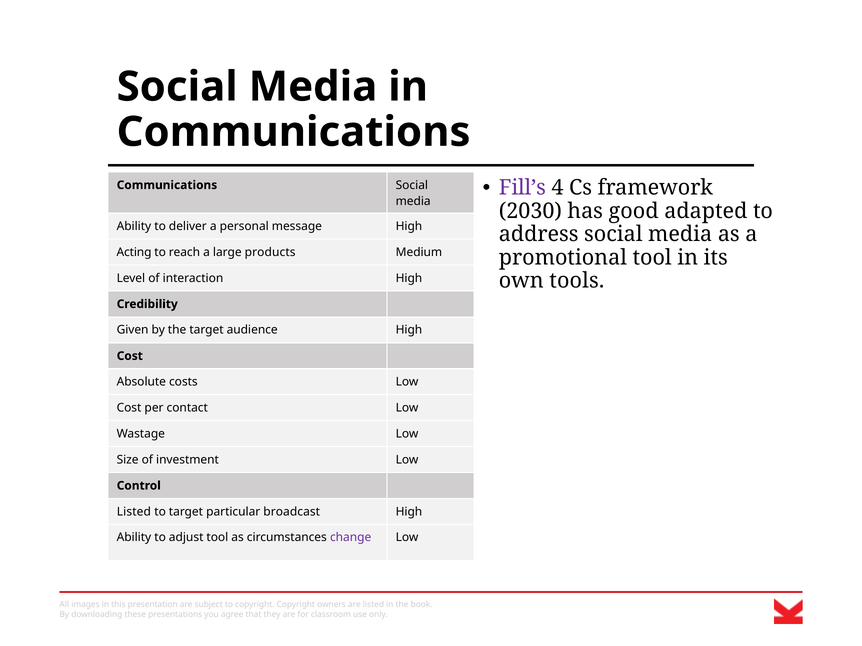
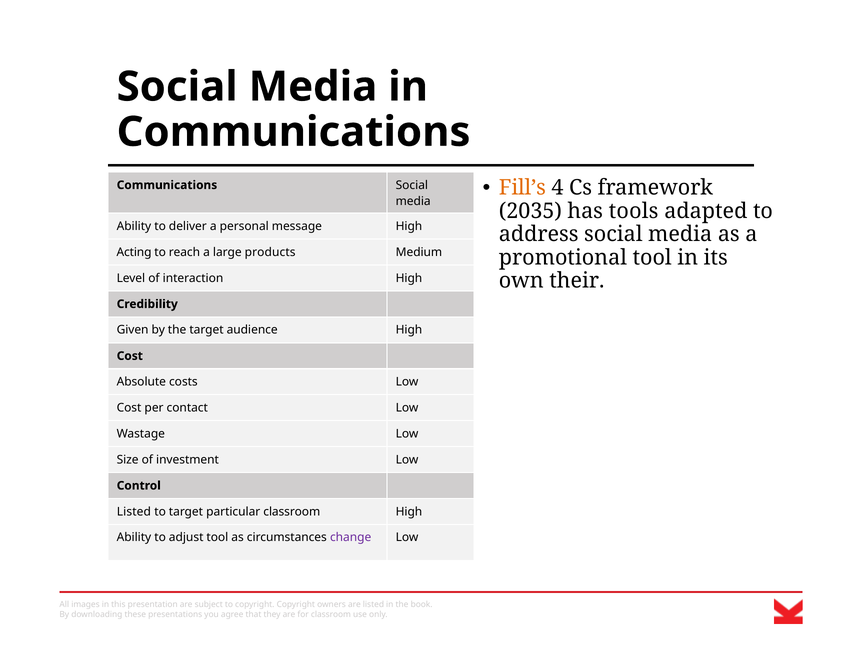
Fill’s colour: purple -> orange (522, 188)
2030: 2030 -> 2035 (530, 211)
good: good -> tools (634, 211)
tools: tools -> their (577, 281)
particular broadcast: broadcast -> classroom (292, 512)
